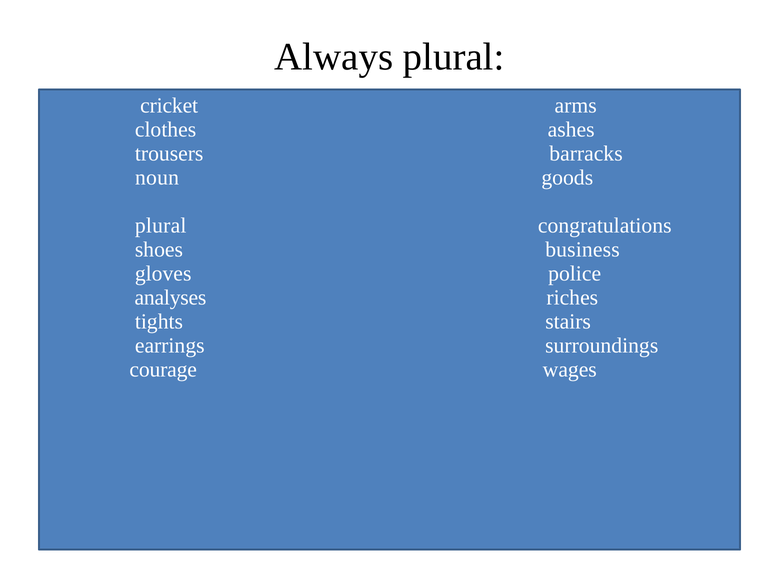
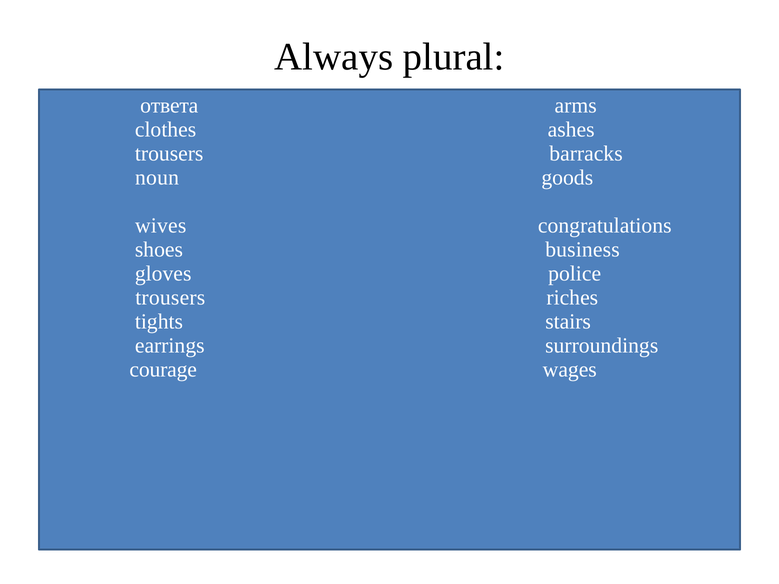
cricket: cricket -> ответа (169, 106)
plural: plural -> wives (161, 226)
analyses: analyses -> trousers (170, 298)
